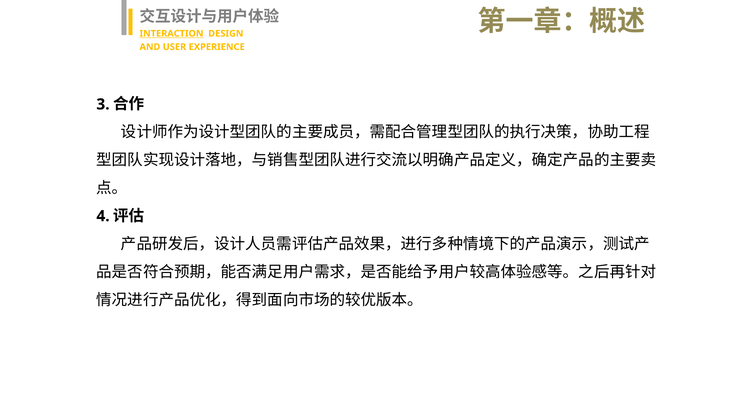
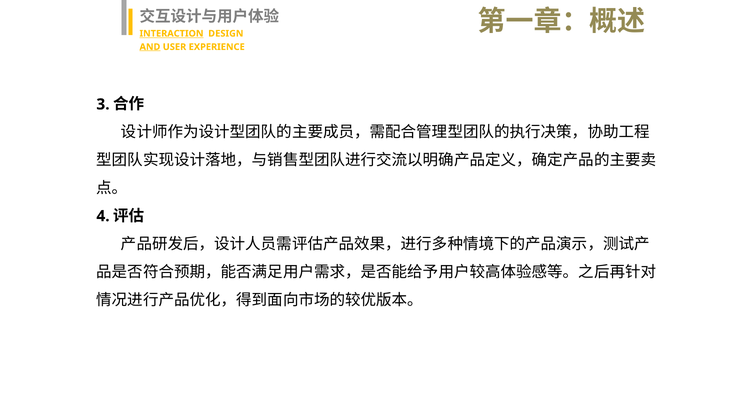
AND underline: none -> present (150, 47)
